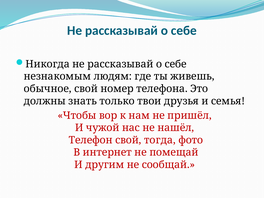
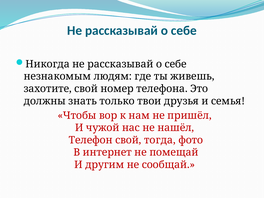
обычное: обычное -> захотите (48, 89)
